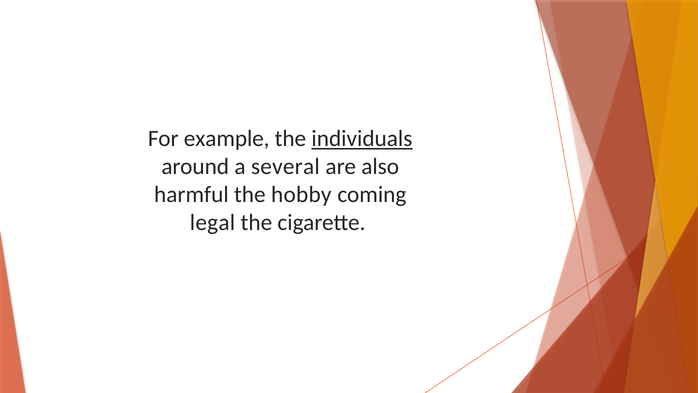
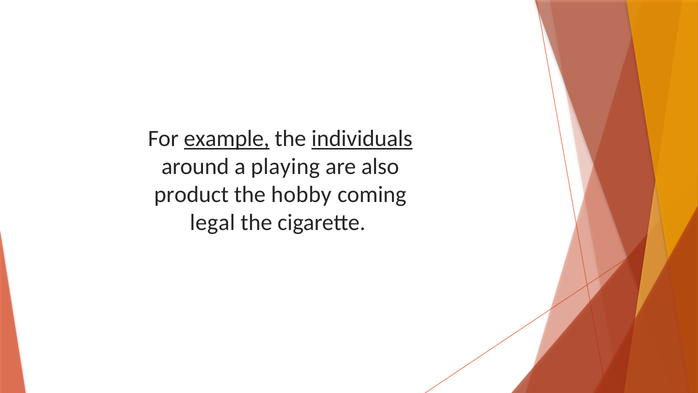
example underline: none -> present (227, 138)
several: several -> playing (285, 166)
harmful: harmful -> product (191, 194)
